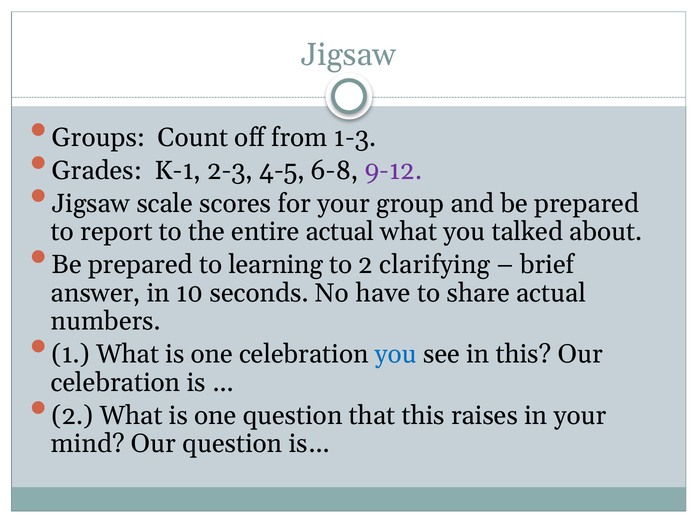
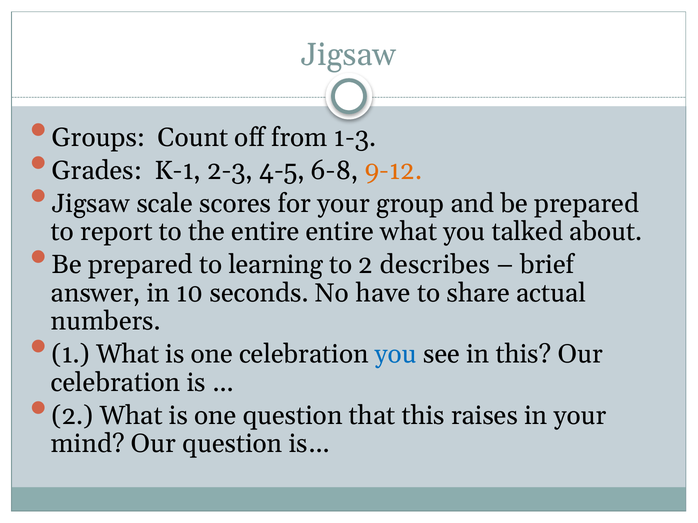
9-12 colour: purple -> orange (393, 171)
entire actual: actual -> entire (340, 232)
clarifying: clarifying -> describes (435, 265)
